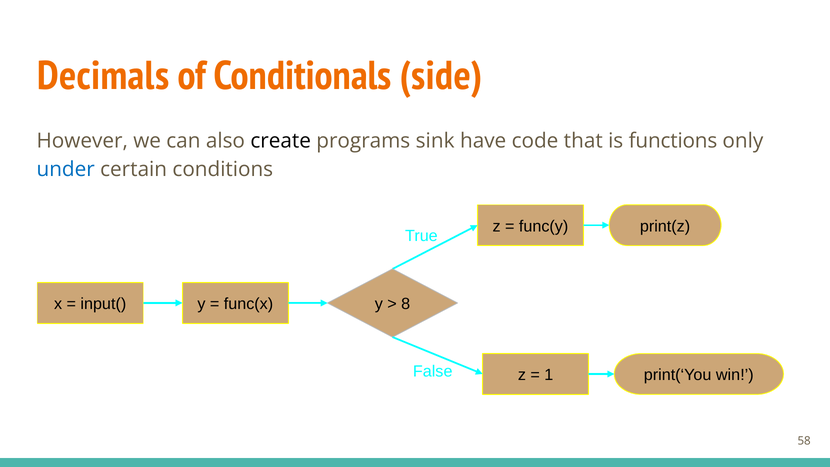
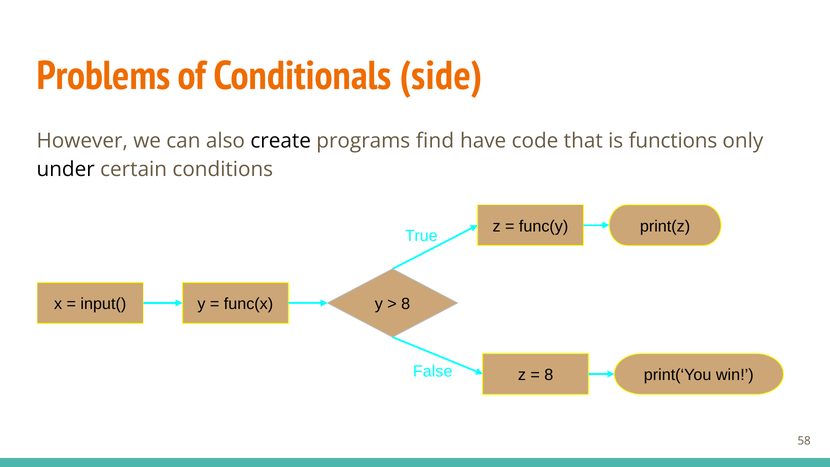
Decimals: Decimals -> Problems (103, 76)
sink: sink -> find (435, 141)
under colour: blue -> black (66, 170)
1: 1 -> 8 (549, 375)
